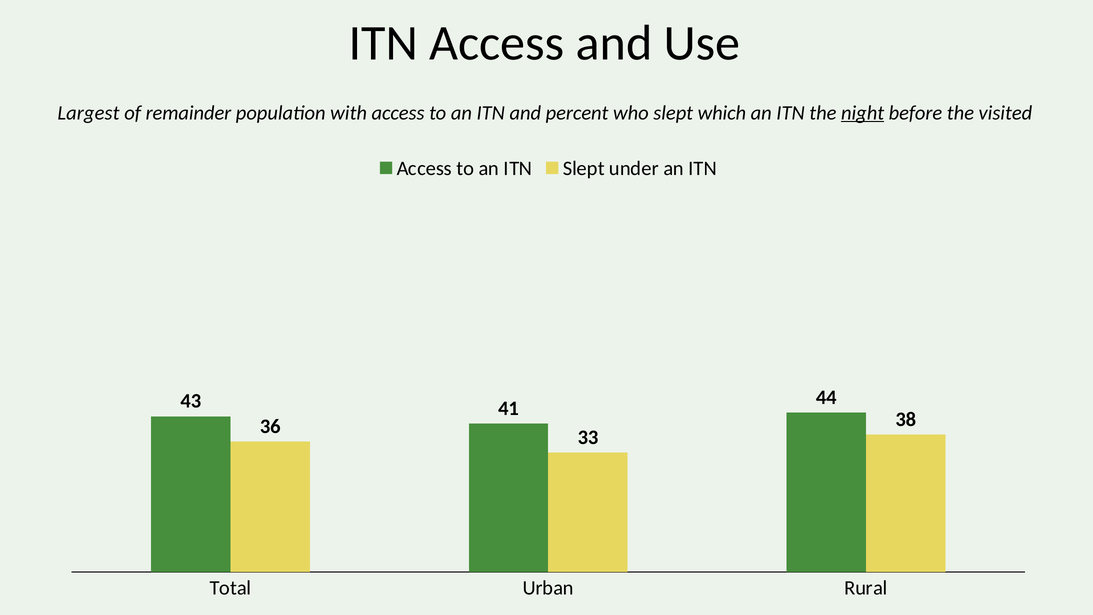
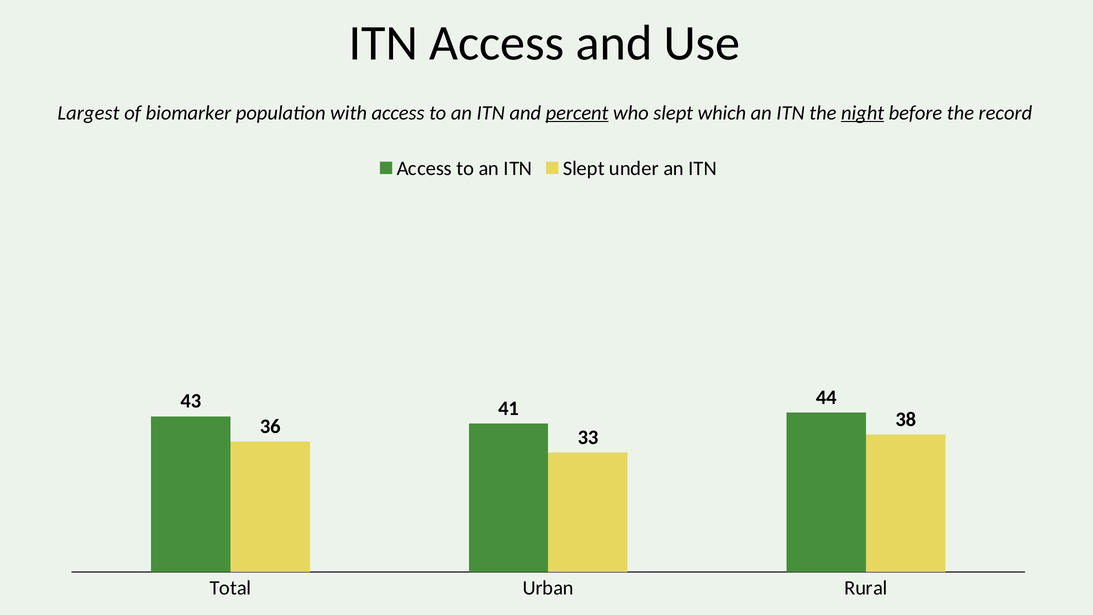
remainder: remainder -> biomarker (188, 113)
percent underline: none -> present (577, 113)
visited: visited -> record (1005, 113)
